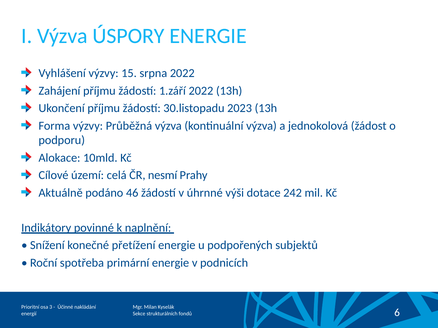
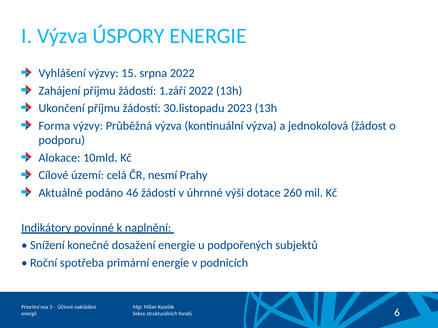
242: 242 -> 260 (293, 193)
přetížení: přetížení -> dosažení (134, 246)
